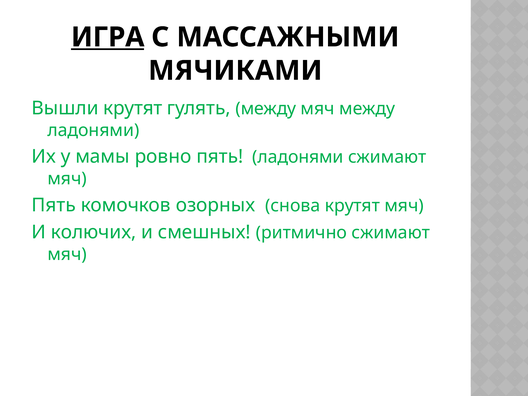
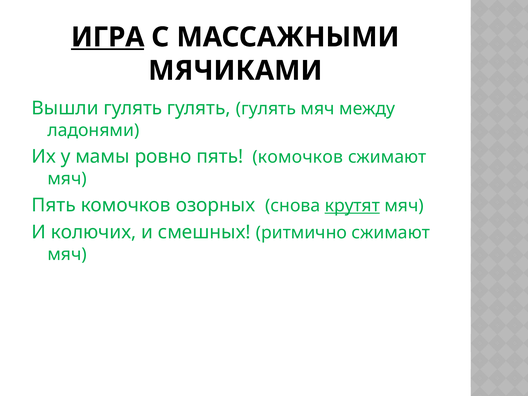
Вышли крутят: крутят -> гулять (133, 108)
между: между -> гулять (266, 109)
ровно пять ладонями: ладонями -> комочков (298, 157)
крутят underline: none -> present (352, 206)
